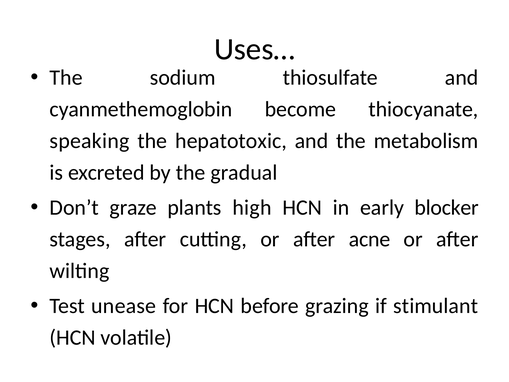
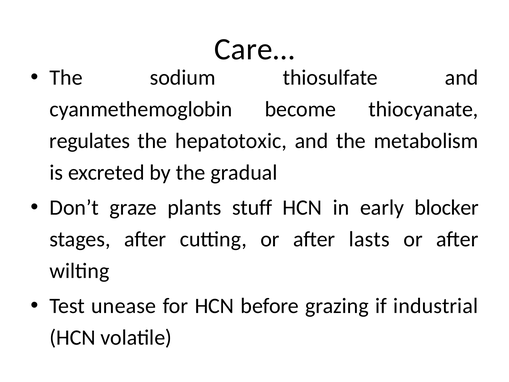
Uses…: Uses… -> Care… (254, 49)
speaking: speaking -> regulates (90, 141)
high: high -> stuff (252, 207)
acne: acne -> lasts (369, 239)
stimulant: stimulant -> industrial (436, 306)
